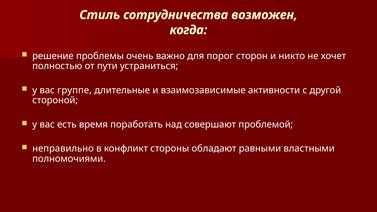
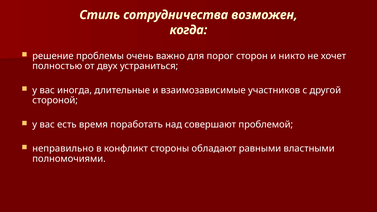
пути: пути -> двух (107, 66)
группе: группе -> иногда (75, 90)
активности: активности -> участников (274, 90)
